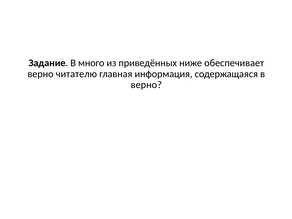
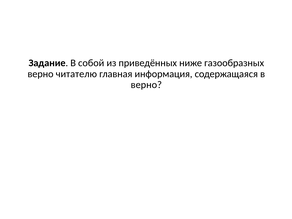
много: много -> собой (91, 63)
обеспечивает: обеспечивает -> газообразных (234, 63)
